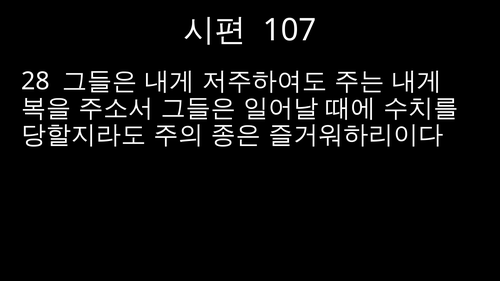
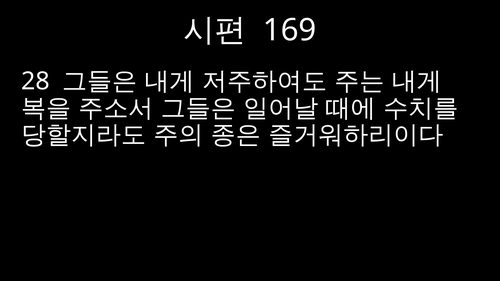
107: 107 -> 169 (290, 30)
